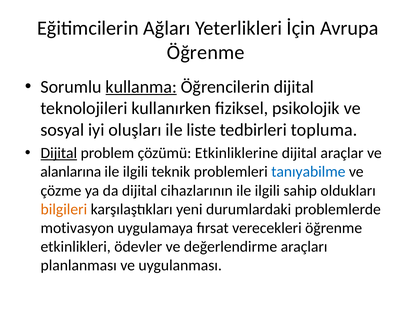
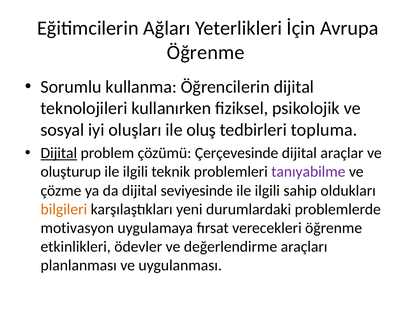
kullanma underline: present -> none (141, 87)
liste: liste -> oluş (201, 130)
Etkinliklerine: Etkinliklerine -> Çerçevesinde (237, 153)
alanlarına: alanlarına -> oluşturup (71, 172)
tanıyabilme colour: blue -> purple (308, 172)
cihazlarının: cihazlarının -> seviyesinde (197, 191)
